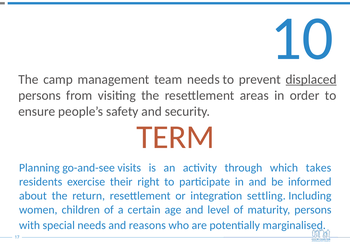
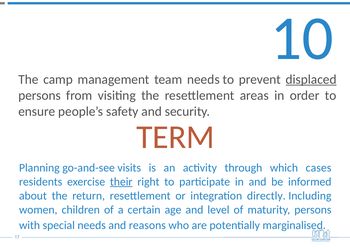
takes: takes -> cases (319, 167)
their underline: none -> present (121, 181)
settling: settling -> directly (266, 195)
